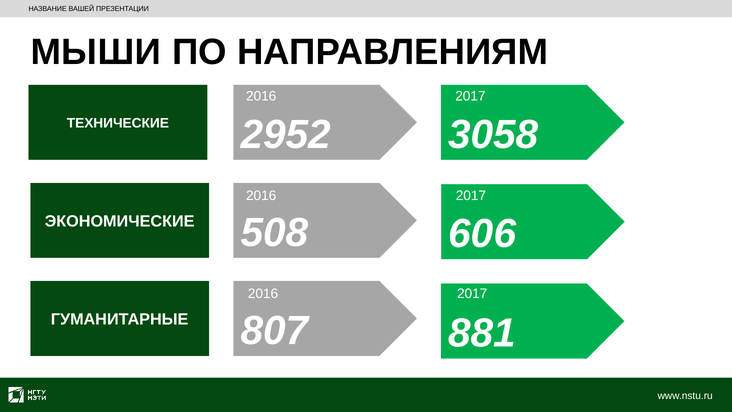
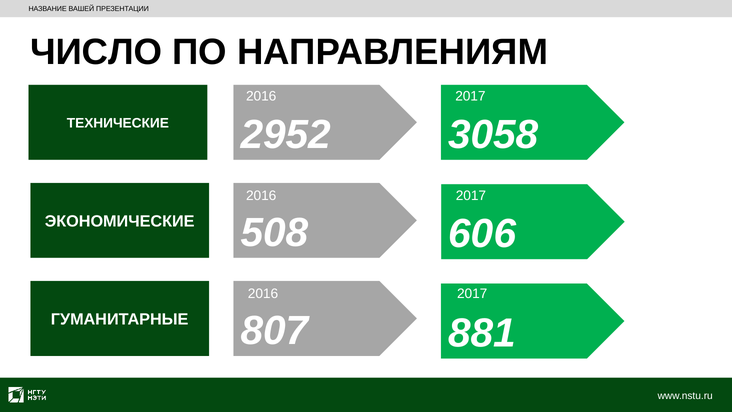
МЫШИ: МЫШИ -> ЧИСЛО (96, 52)
